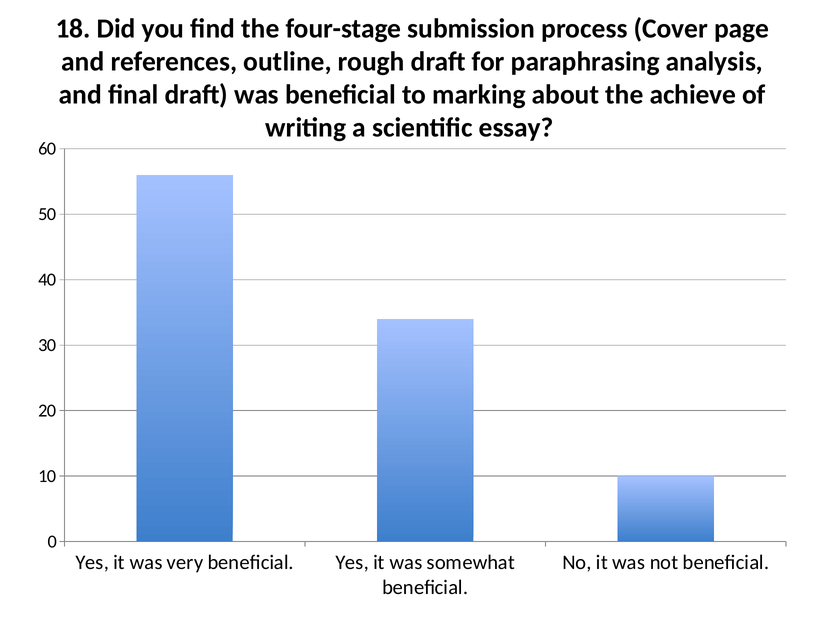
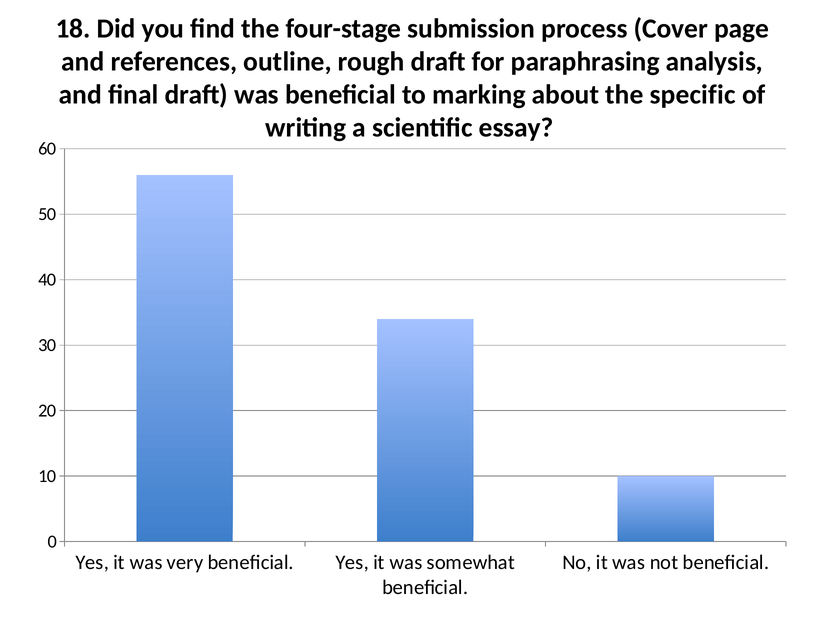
achieve: achieve -> specific (693, 95)
